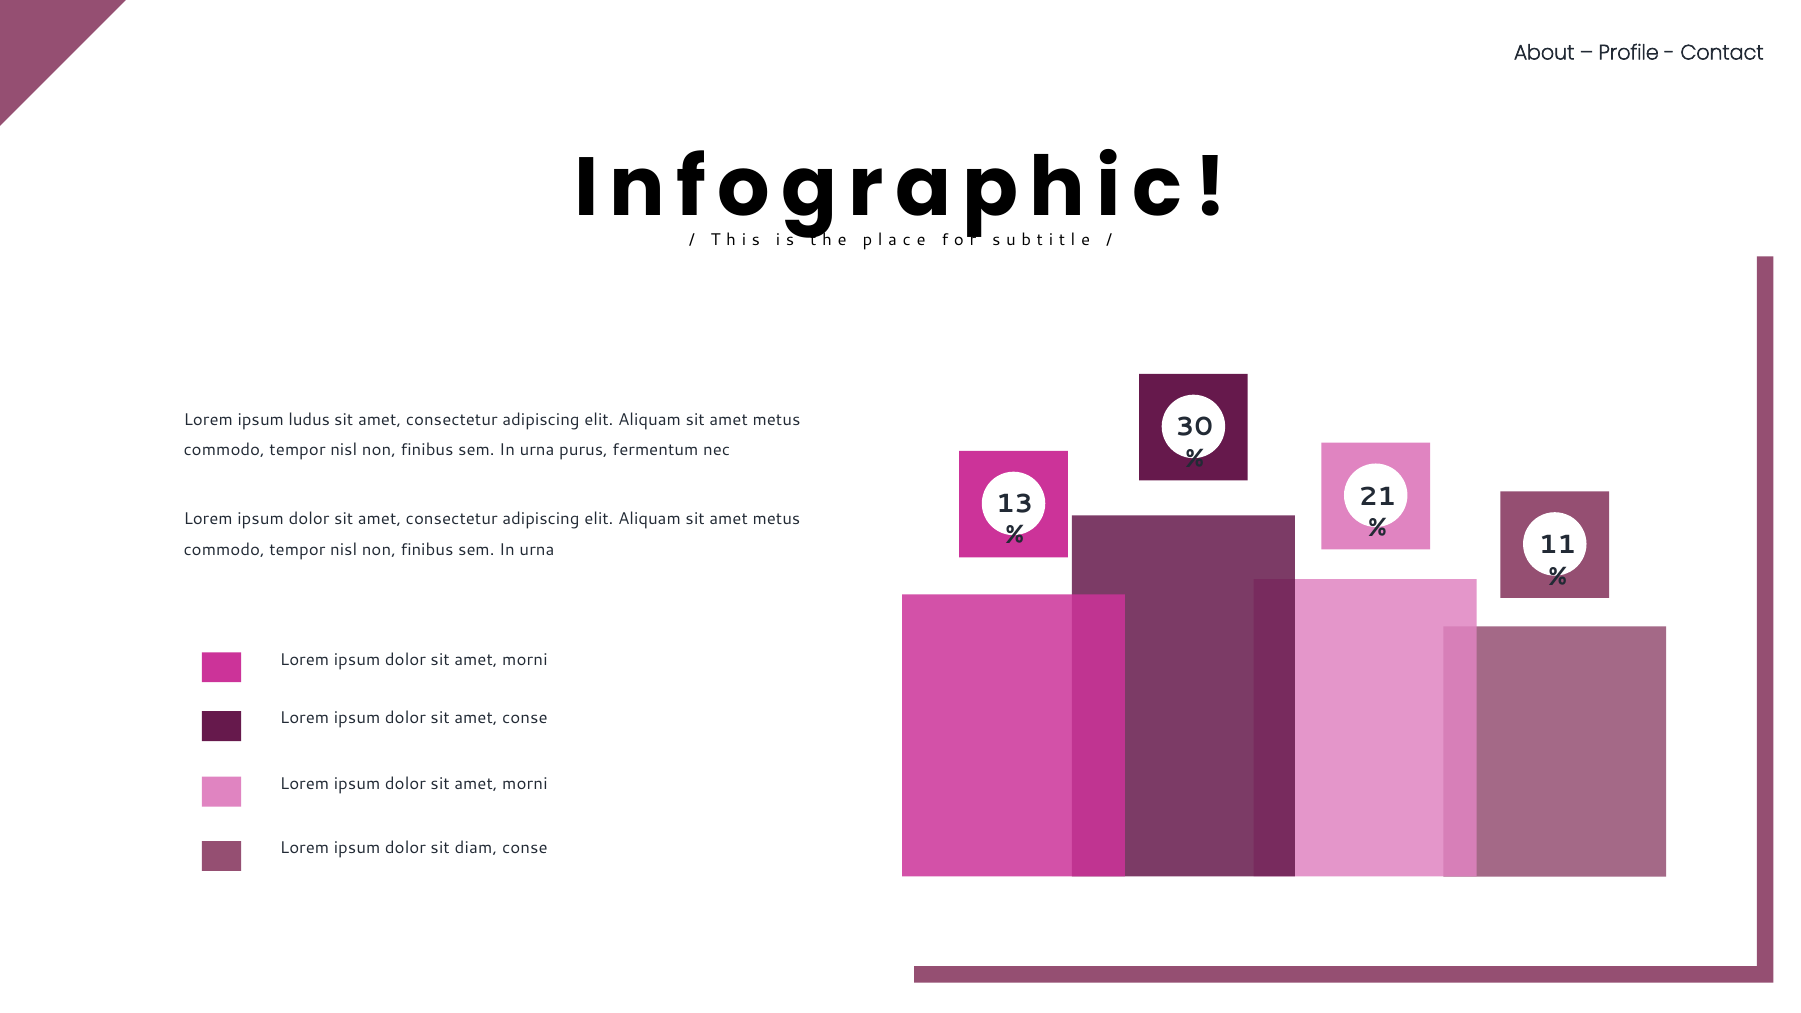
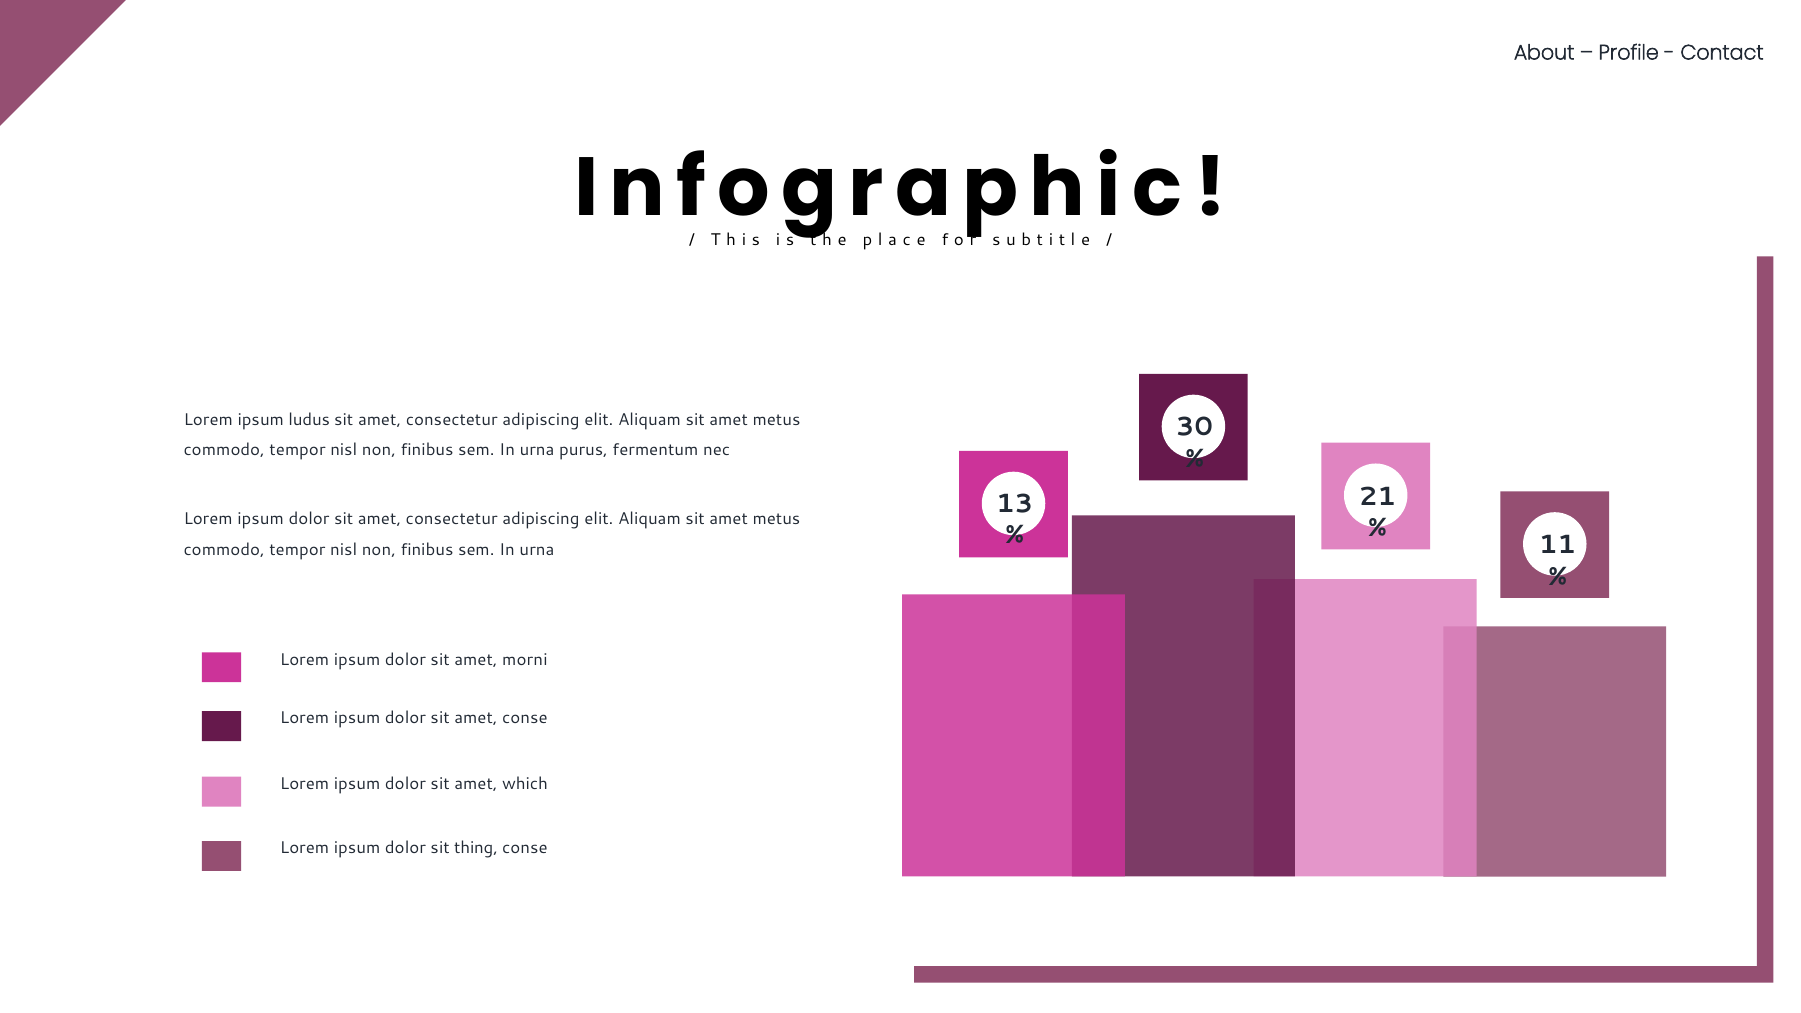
morni: morni -> which (525, 784)
diam: diam -> thing (476, 848)
